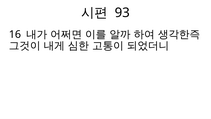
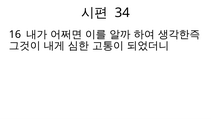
93: 93 -> 34 (122, 13)
